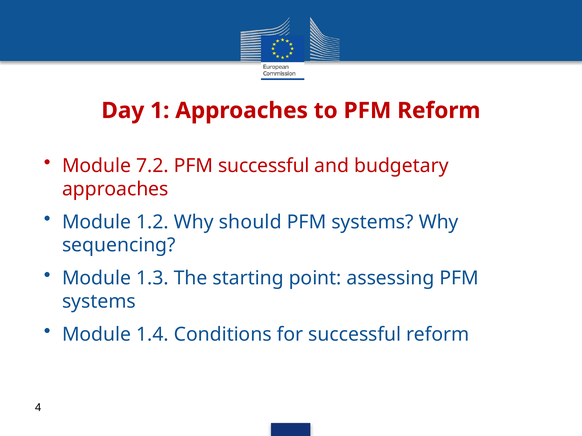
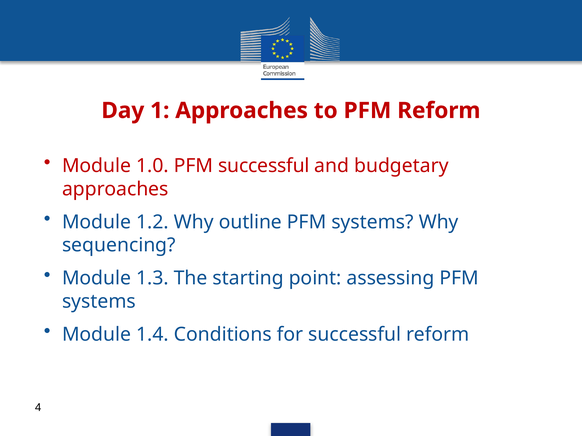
7.2: 7.2 -> 1.0 (152, 166)
should: should -> outline (250, 222)
